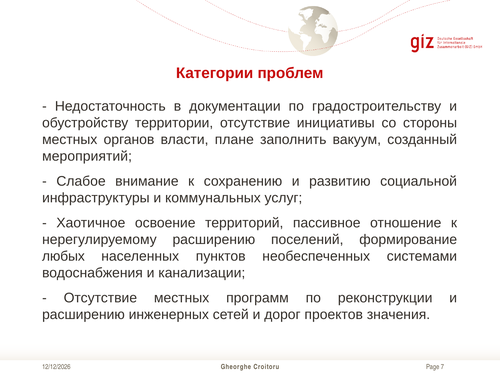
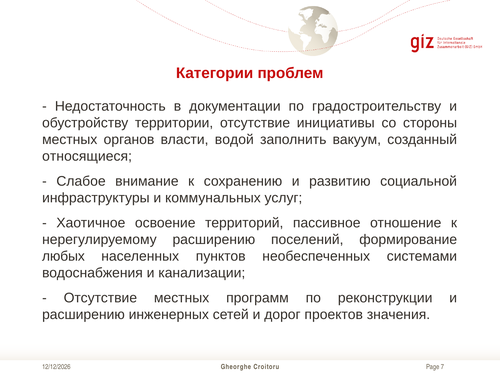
плане: плане -> водой (234, 139)
мероприятий: мероприятий -> относящиеся (87, 156)
